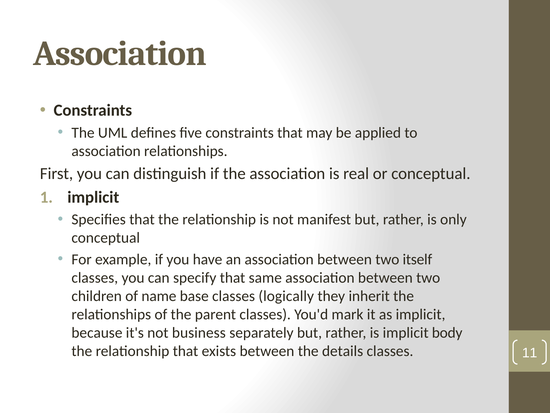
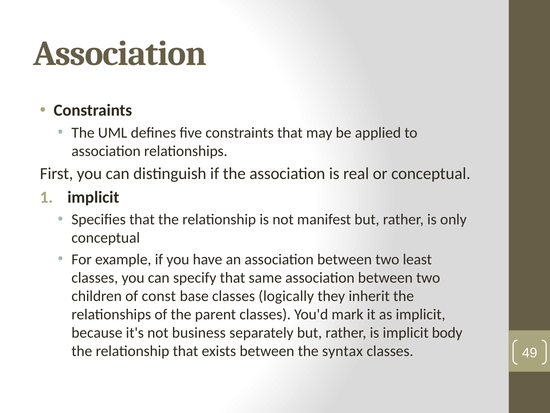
itself: itself -> least (417, 259)
name: name -> const (159, 296)
details: details -> syntax (343, 351)
11: 11 -> 49 (530, 353)
